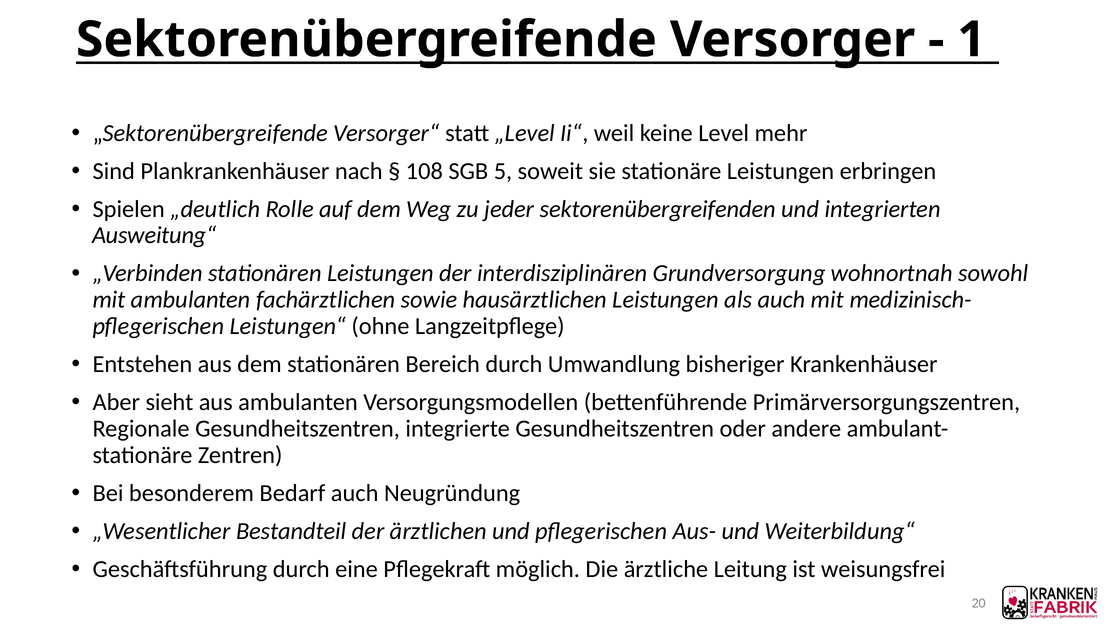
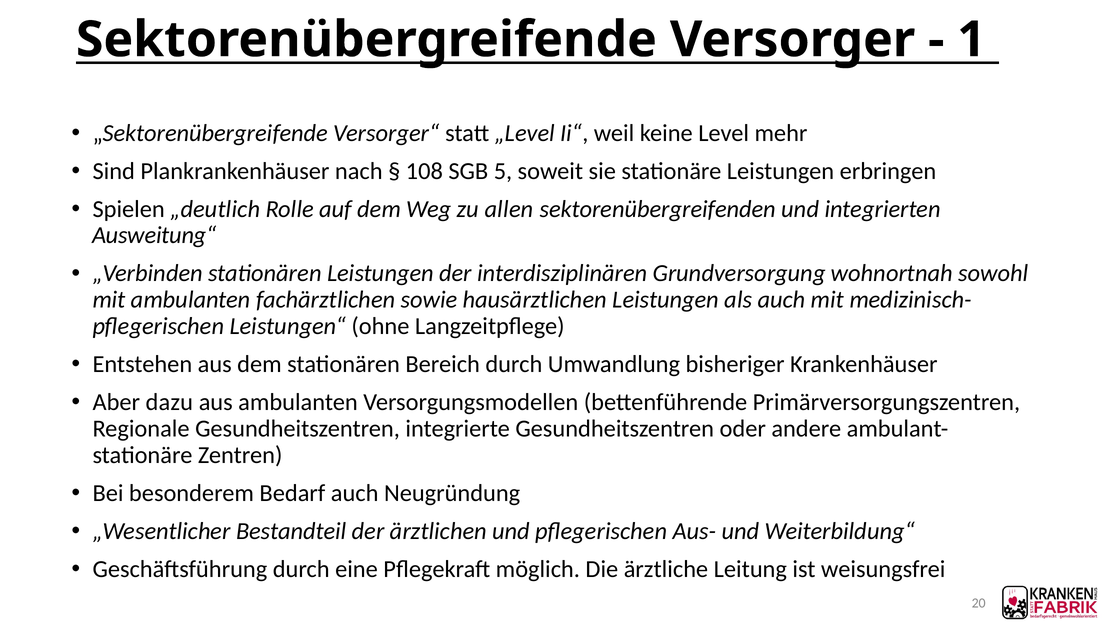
jeder: jeder -> allen (509, 209)
sieht: sieht -> dazu (169, 402)
